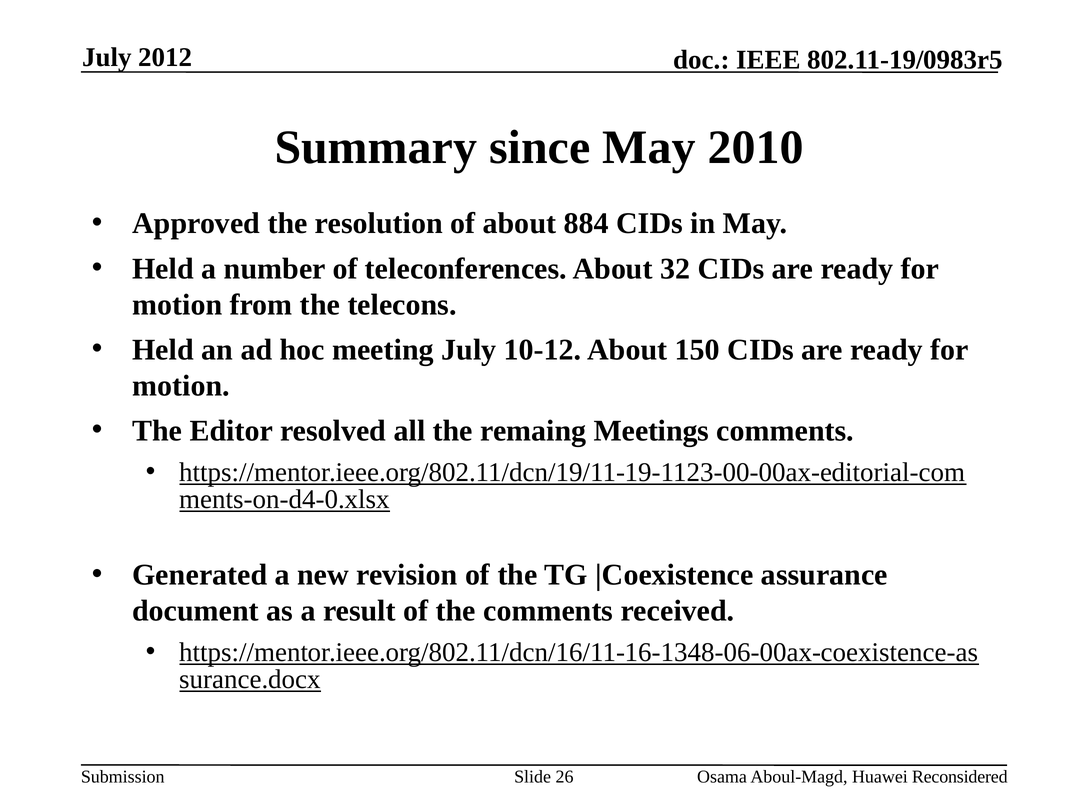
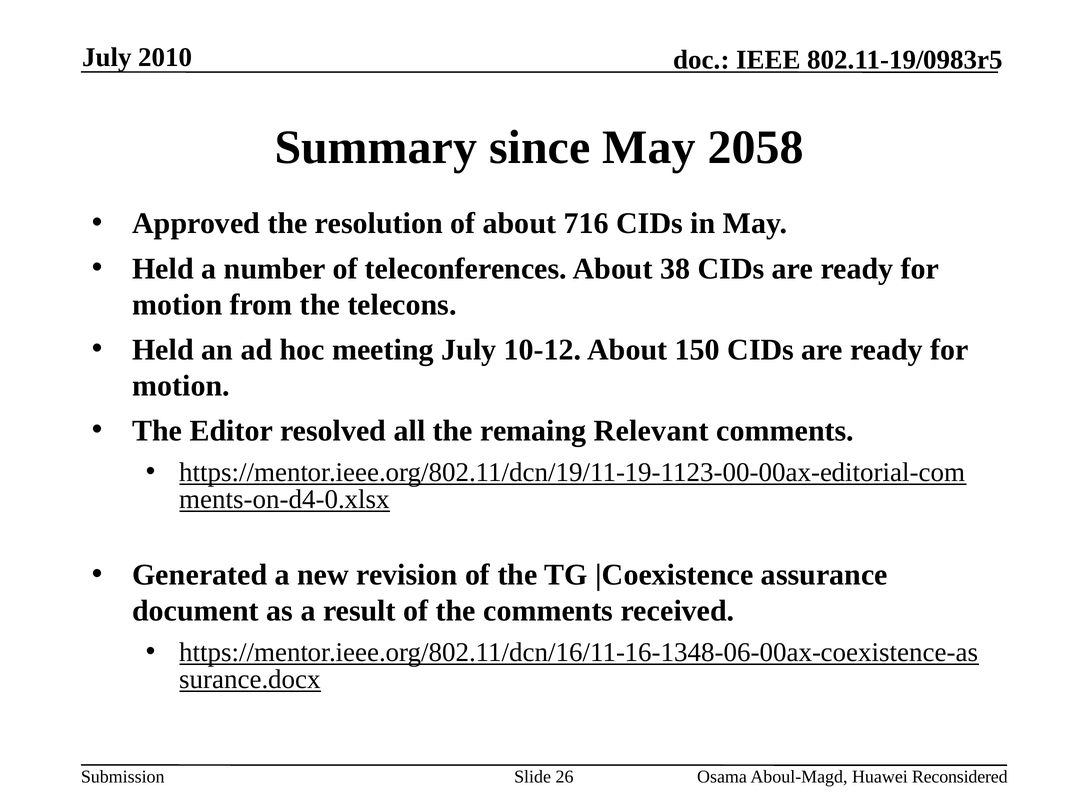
2012: 2012 -> 2010 (165, 57)
2010: 2010 -> 2058 (756, 147)
884: 884 -> 716 (586, 223)
32: 32 -> 38 (675, 268)
Meetings: Meetings -> Relevant (651, 430)
